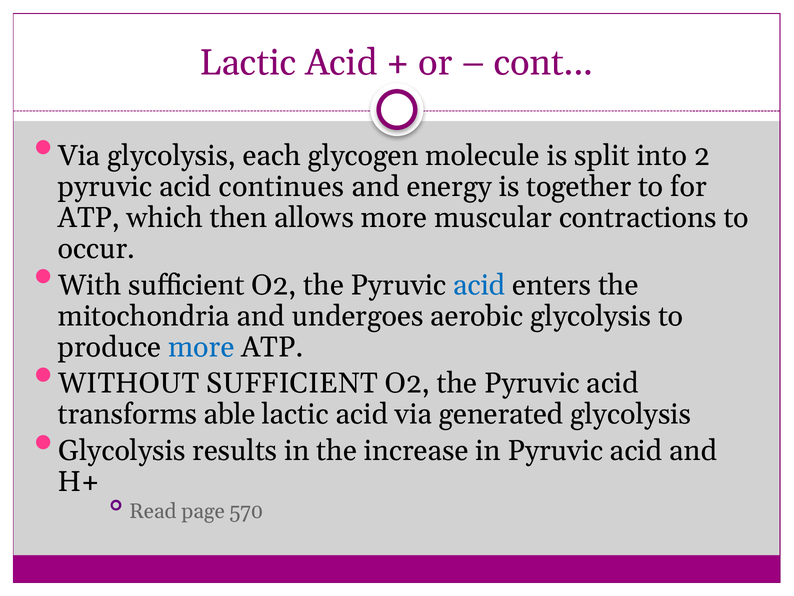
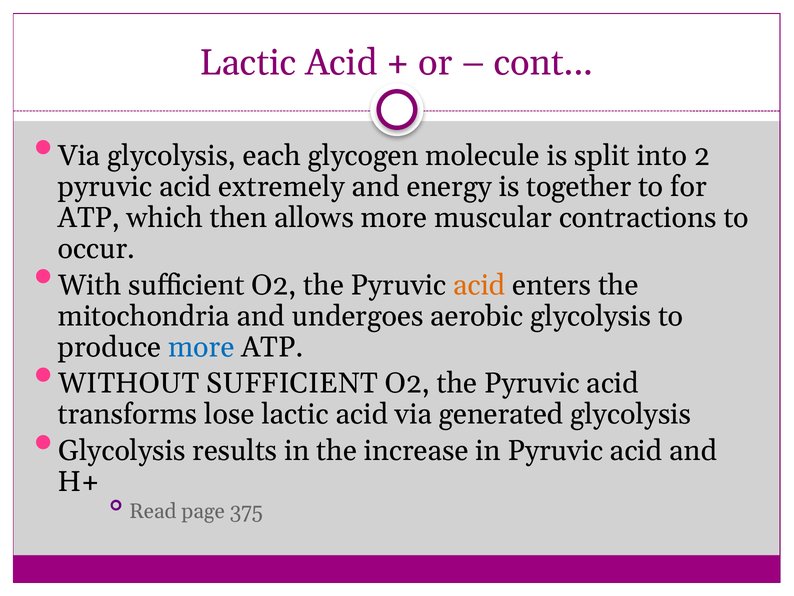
continues: continues -> extremely (282, 187)
acid colour: blue -> orange (479, 285)
able: able -> lose (229, 414)
570: 570 -> 375 (246, 511)
